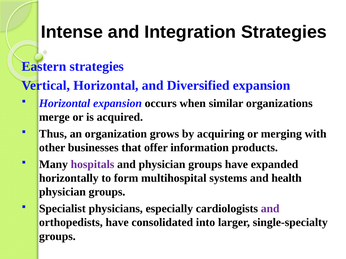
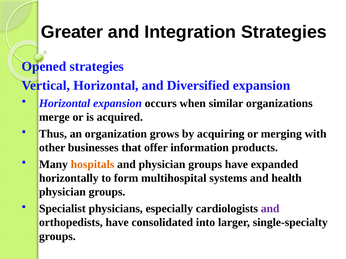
Intense: Intense -> Greater (72, 32)
Eastern: Eastern -> Opened (44, 67)
hospitals colour: purple -> orange (93, 165)
